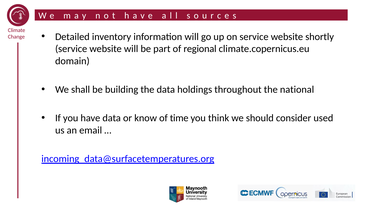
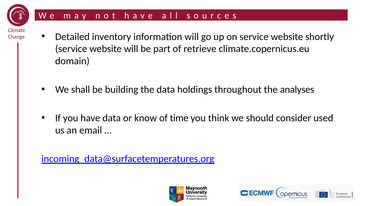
regional: regional -> retrieve (200, 49)
national: national -> analyses (297, 90)
